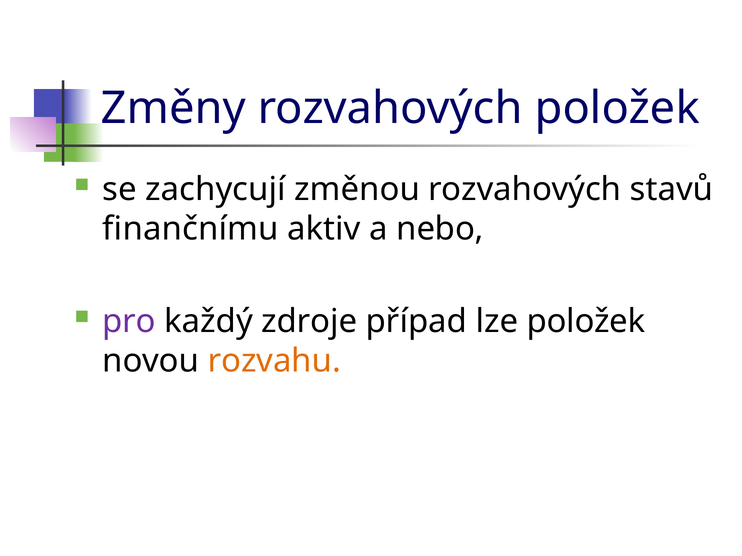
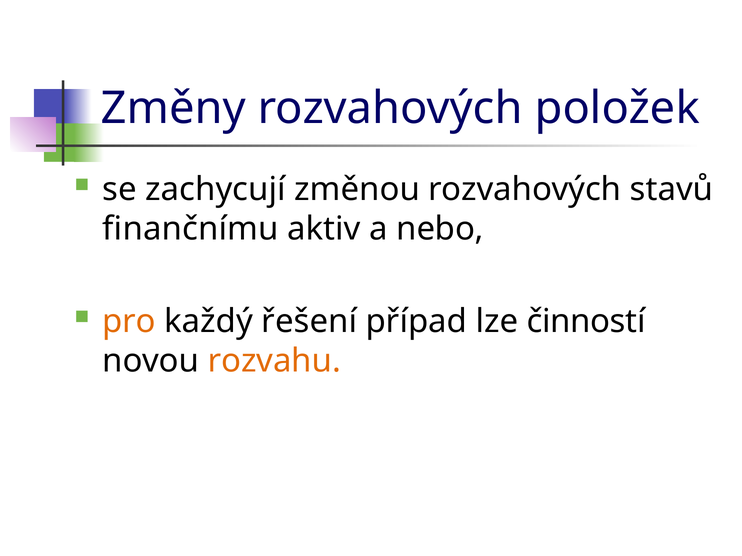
pro colour: purple -> orange (129, 321)
zdroje: zdroje -> řešení (309, 321)
lze položek: položek -> činností (586, 321)
